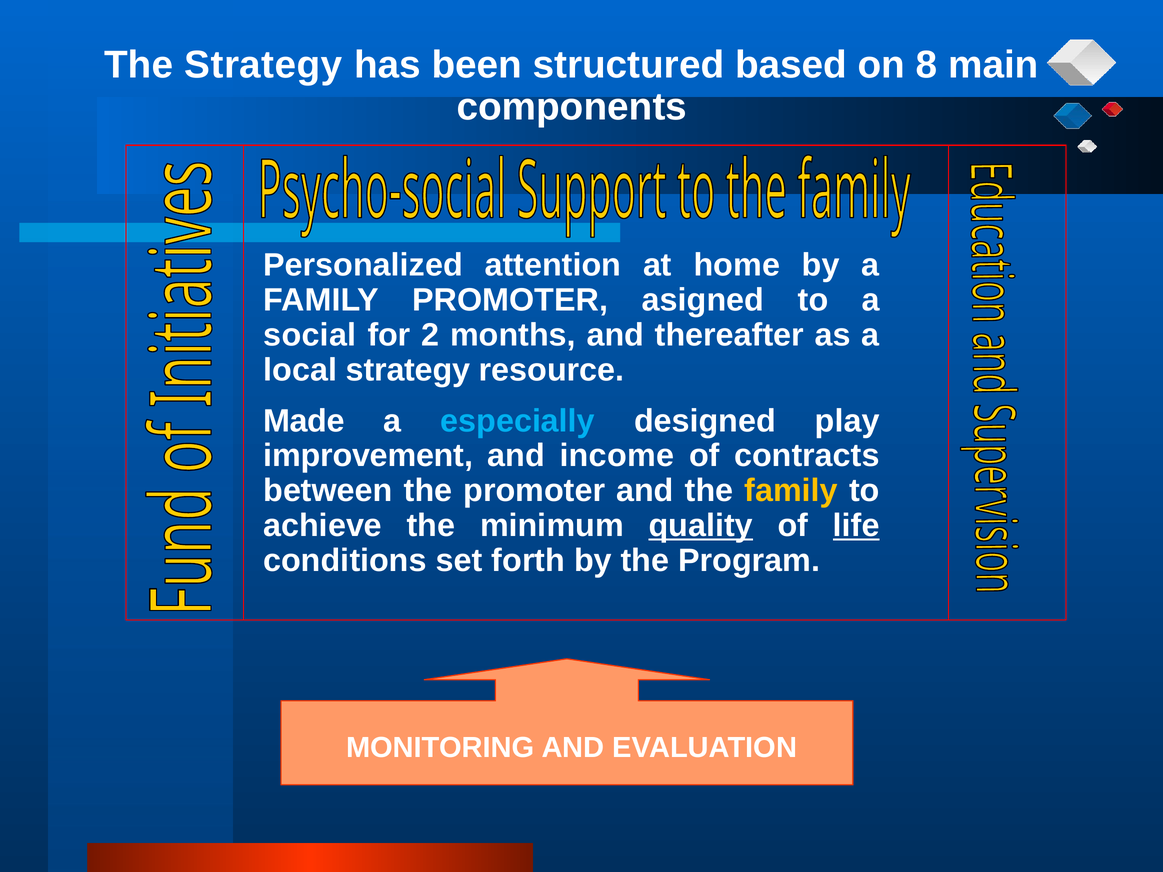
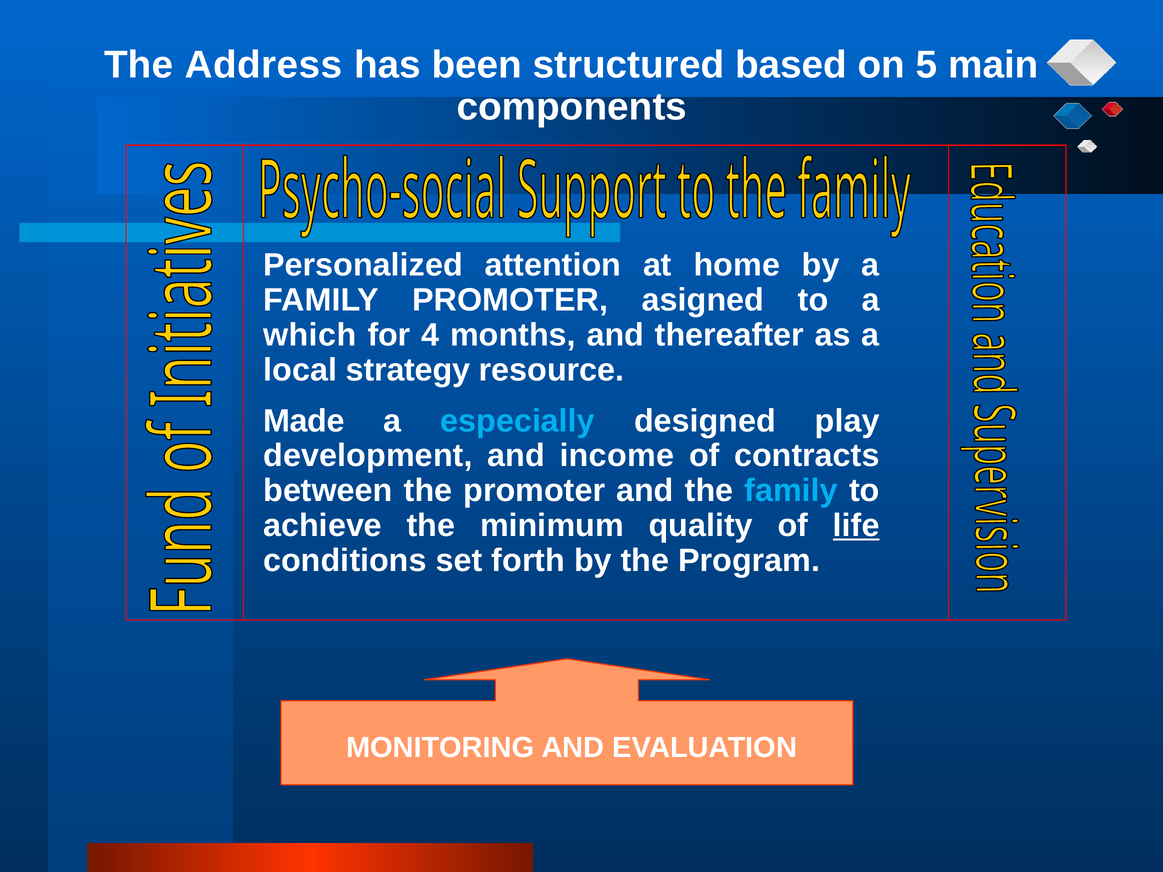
The Strategy: Strategy -> Address (263, 65)
8: 8 -> 5 (927, 65)
social: social -> which (310, 335)
2: 2 -> 4 (430, 335)
improvement: improvement -> development (368, 456)
family colour: yellow -> light blue (791, 491)
quality underline: present -> none (701, 526)
